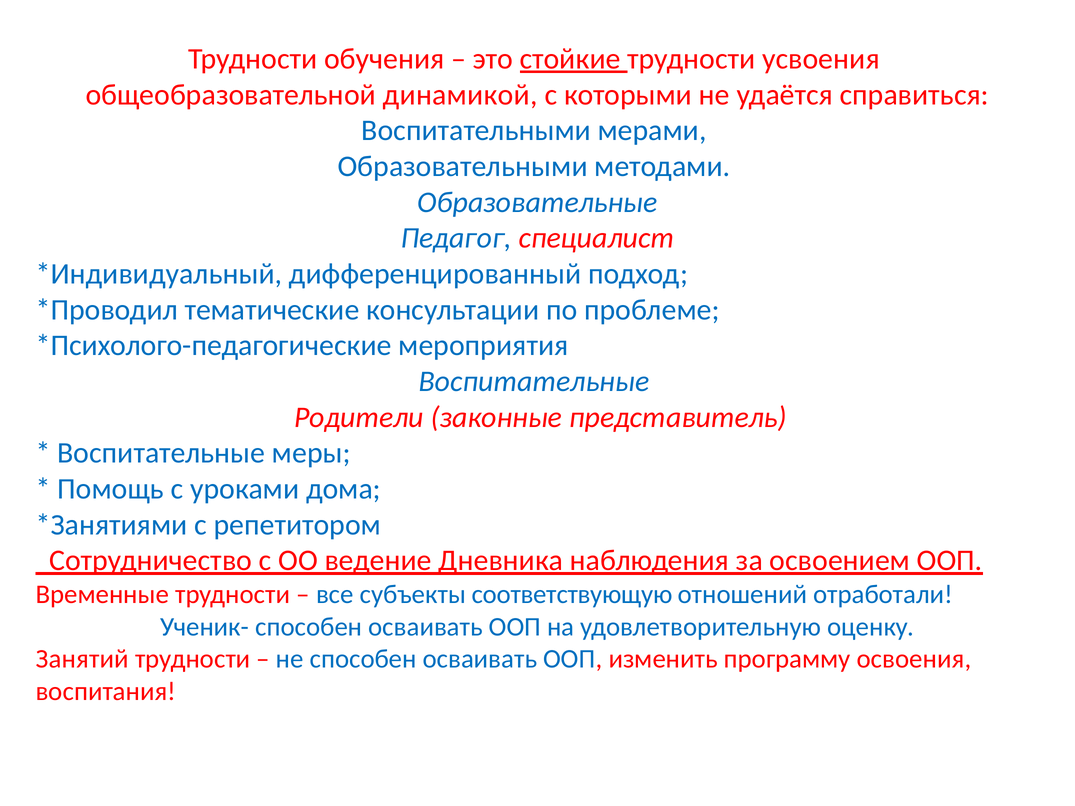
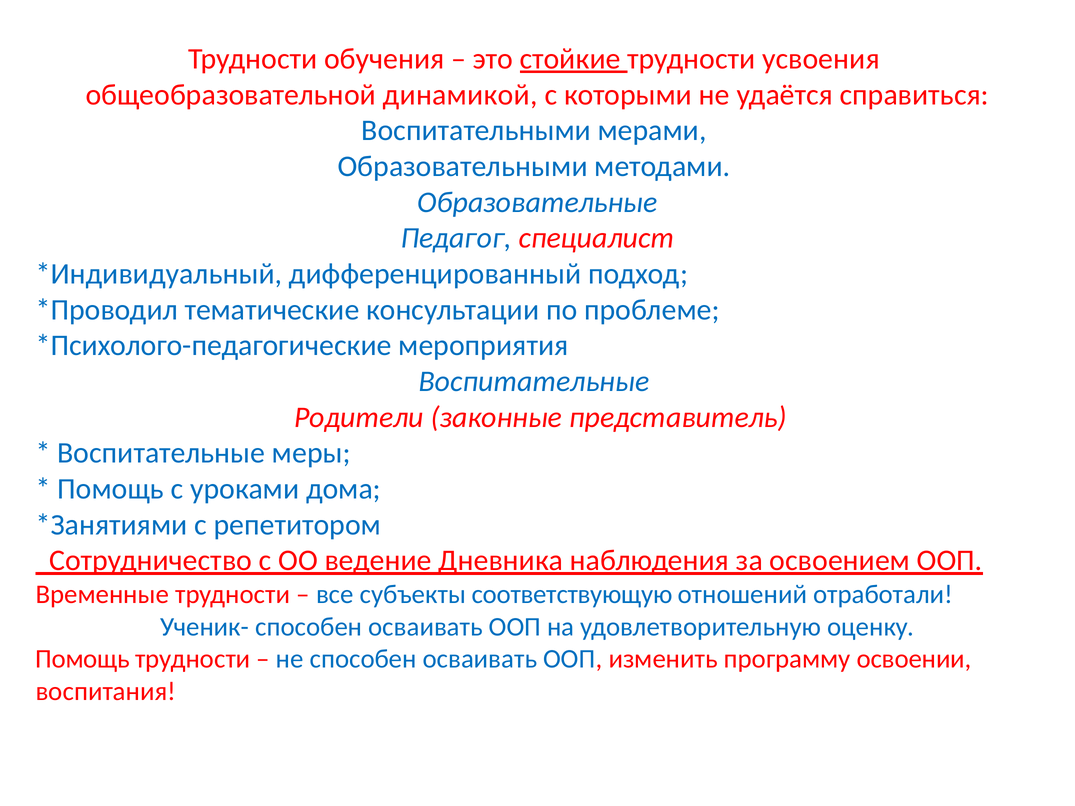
Занятий: Занятий -> Помощь (83, 659)
освоения: освоения -> освоении (914, 659)
